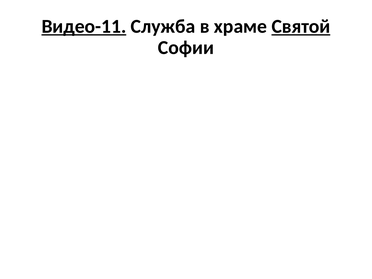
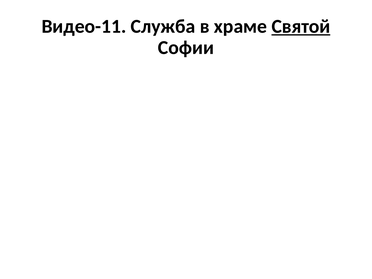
Видео-11 underline: present -> none (84, 26)
